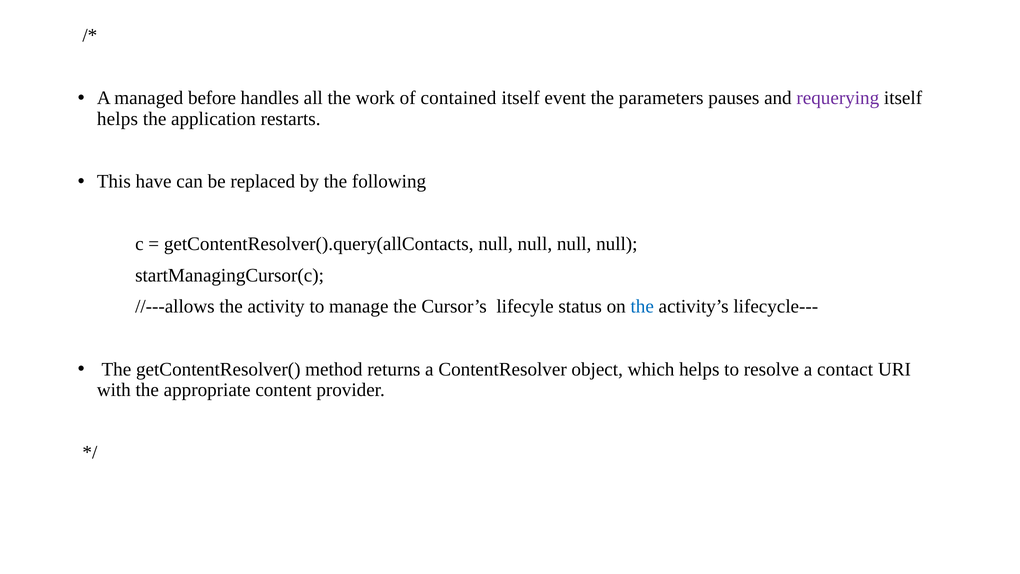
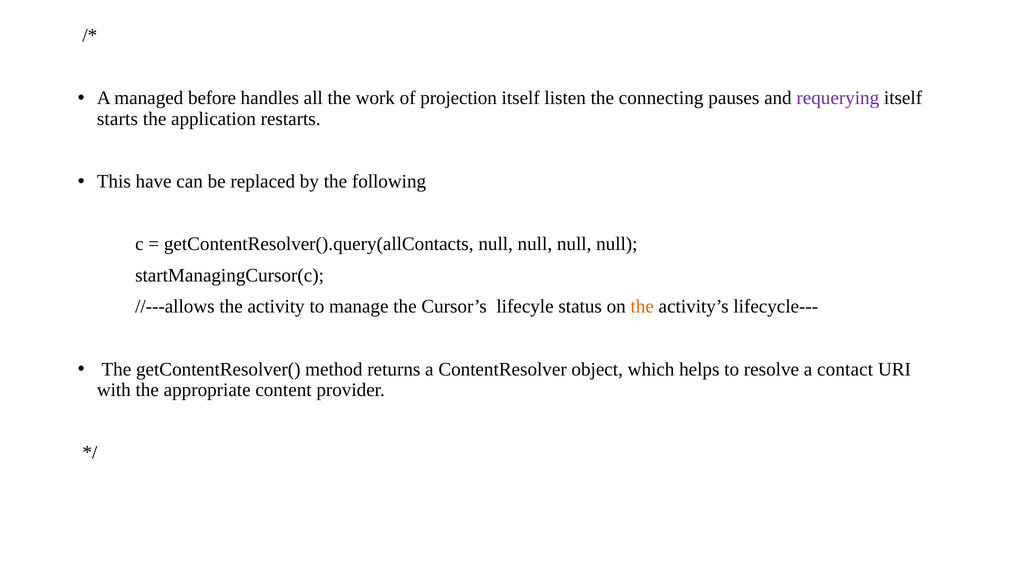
contained: contained -> projection (459, 98)
event: event -> listen (565, 98)
parameters: parameters -> connecting (661, 98)
helps: helps -> starts (117, 119)
the colour: blue -> orange (642, 307)
